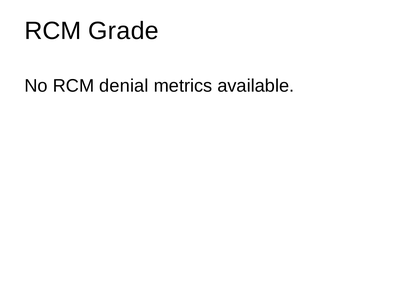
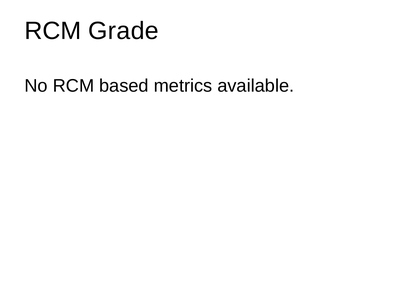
denial: denial -> based (124, 86)
